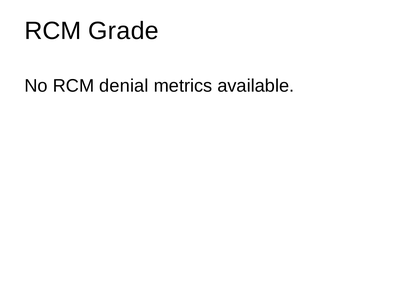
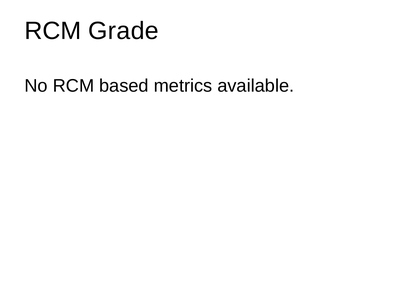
denial: denial -> based (124, 86)
